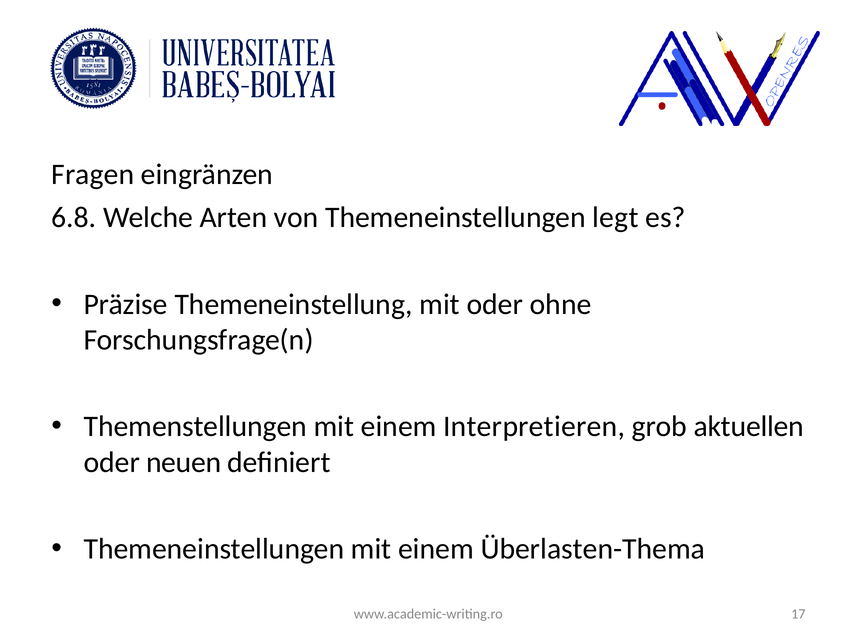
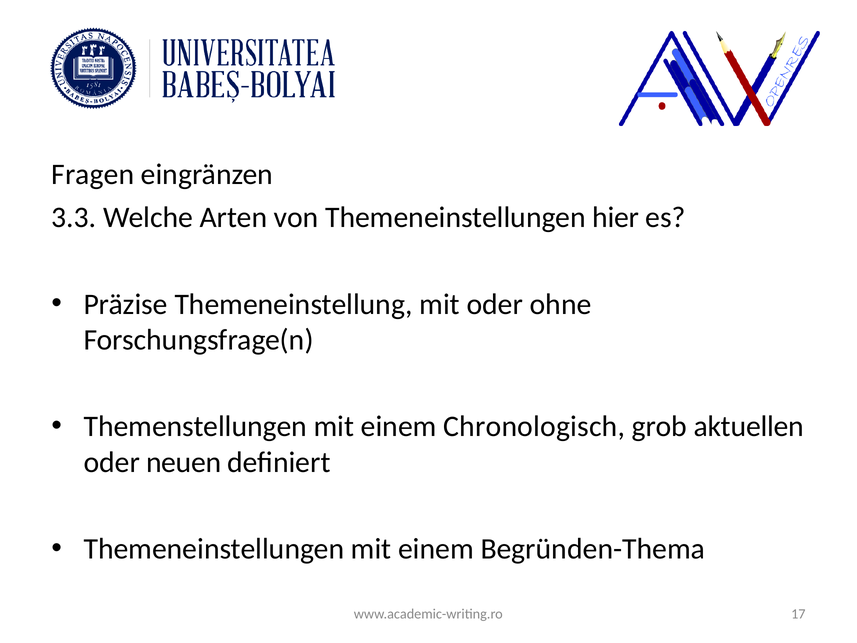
6.8: 6.8 -> 3.3 (74, 218)
legt: legt -> hier (616, 218)
Interpretieren: Interpretieren -> Chronologisch (534, 427)
Überlasten-Thema: Überlasten-Thema -> Begründen-Thema (593, 549)
